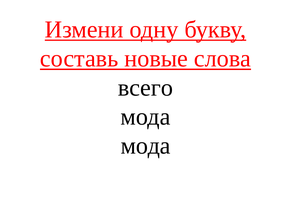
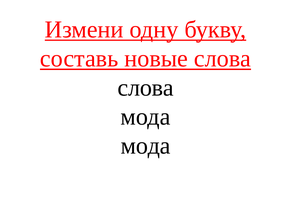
всего: всего -> слова (146, 88)
